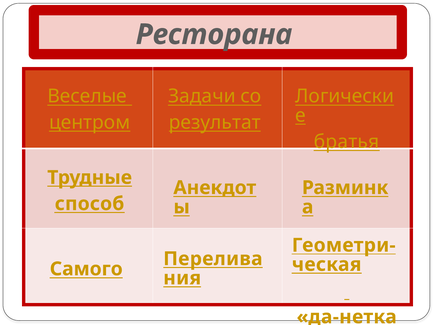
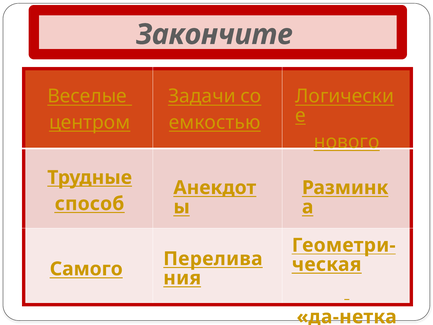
Ресторана: Ресторана -> Закончите (214, 34)
результат: результат -> емкостью (215, 122)
братья: братья -> нового (347, 142)
